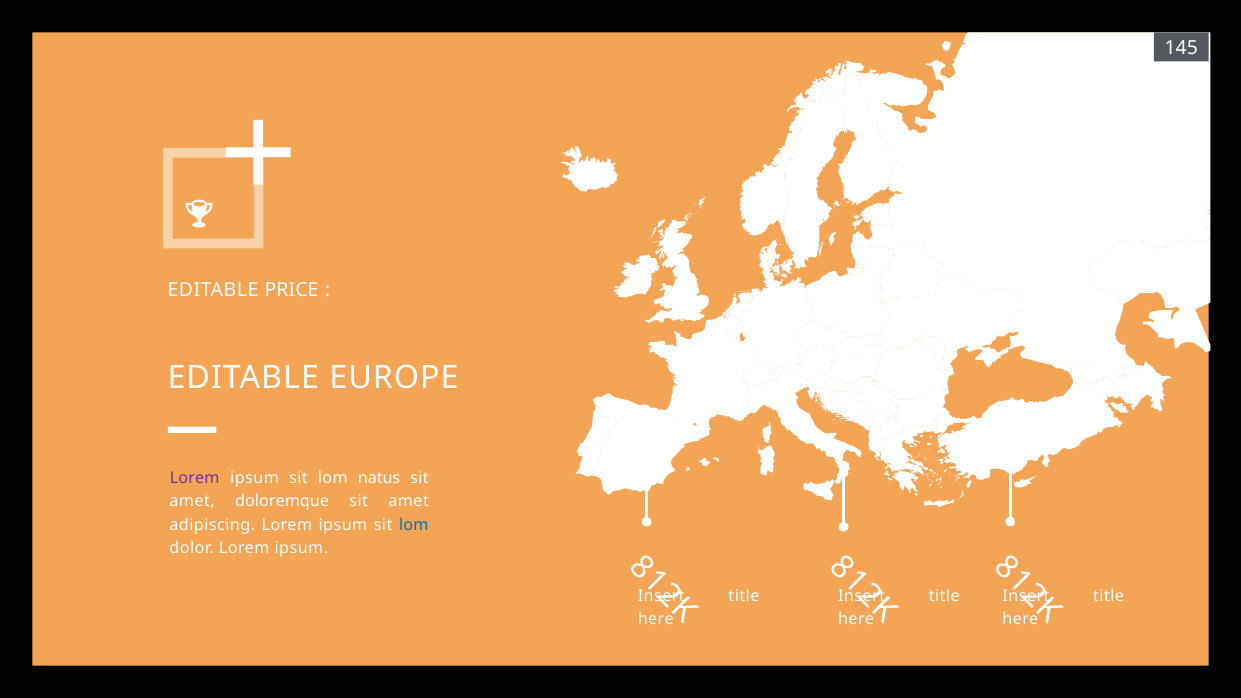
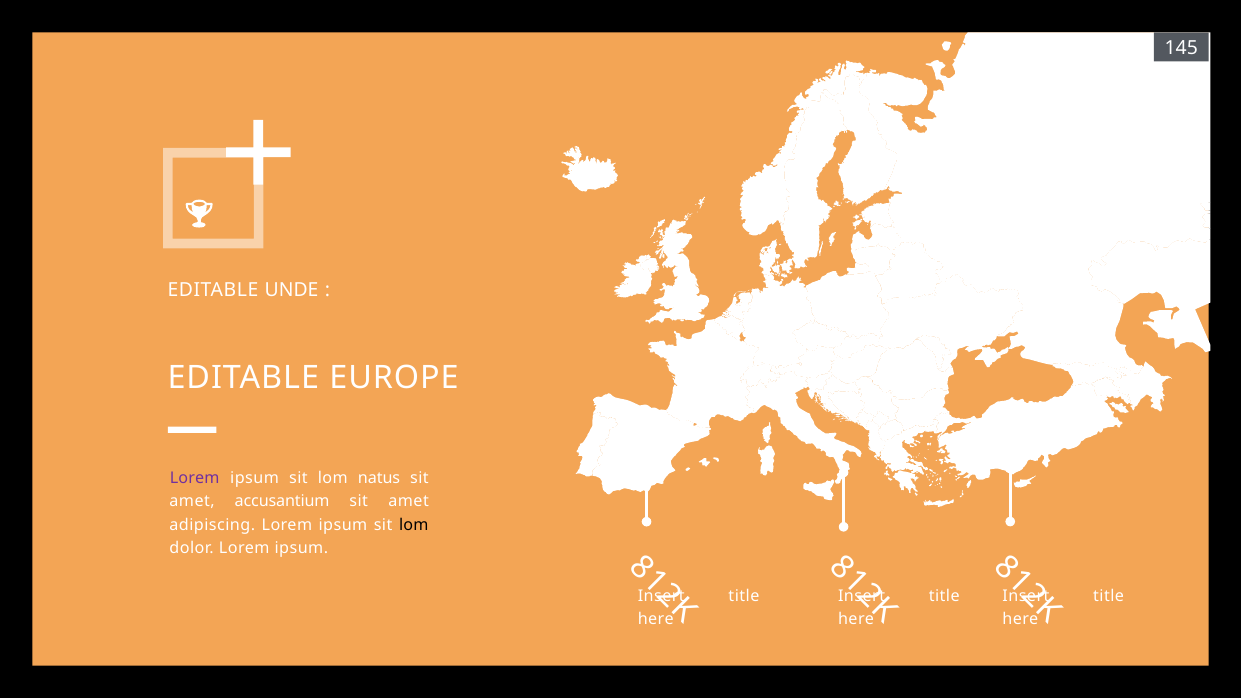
PRICE: PRICE -> UNDE (292, 290)
doloremque: doloremque -> accusantium (282, 502)
lom colour: blue -> black (414, 525)
